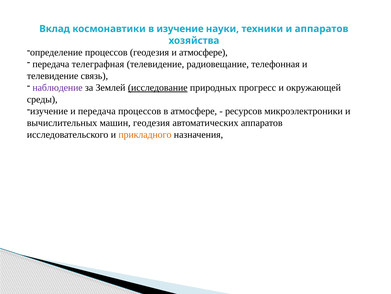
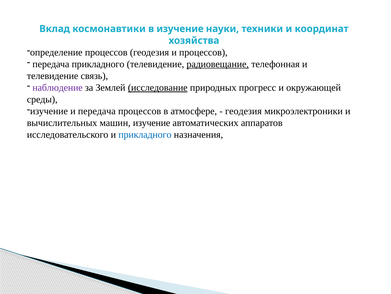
и аппаратов: аппаратов -> координат (322, 29)
и атмосфере: атмосфере -> процессов (203, 52)
передача телеграфная: телеграфная -> прикладного (98, 64)
радиовещание underline: none -> present (218, 64)
ресурсов: ресурсов -> геодезия (243, 111)
машин геодезия: геодезия -> изучение (152, 123)
прикладного colour: orange -> blue (145, 134)
